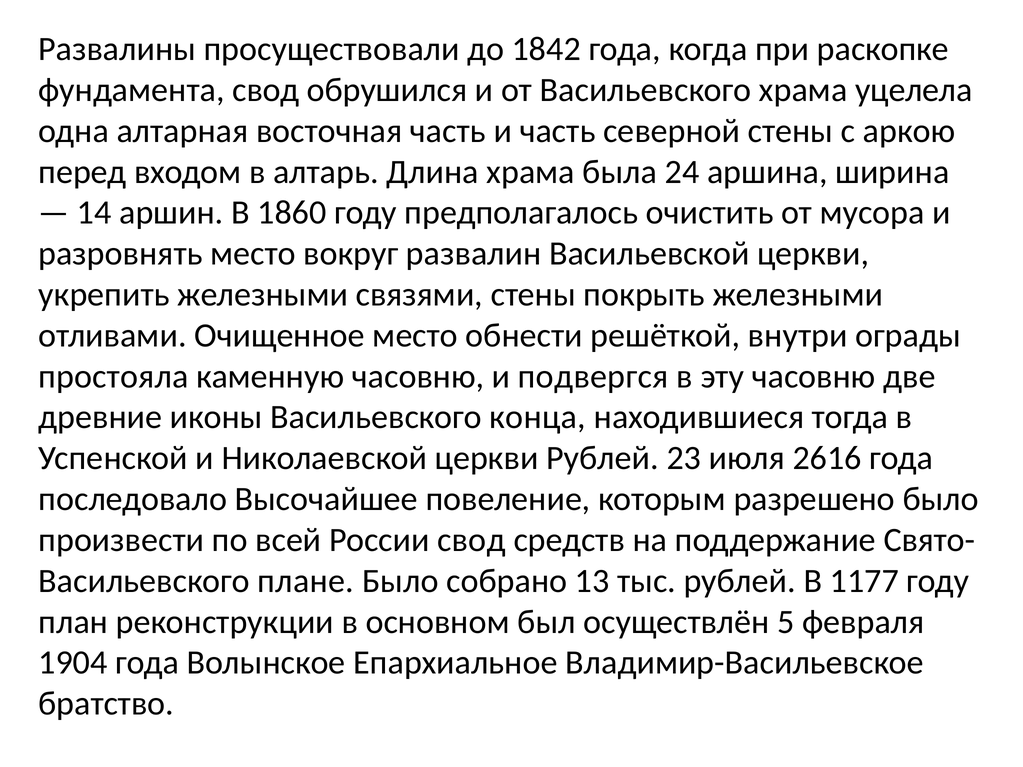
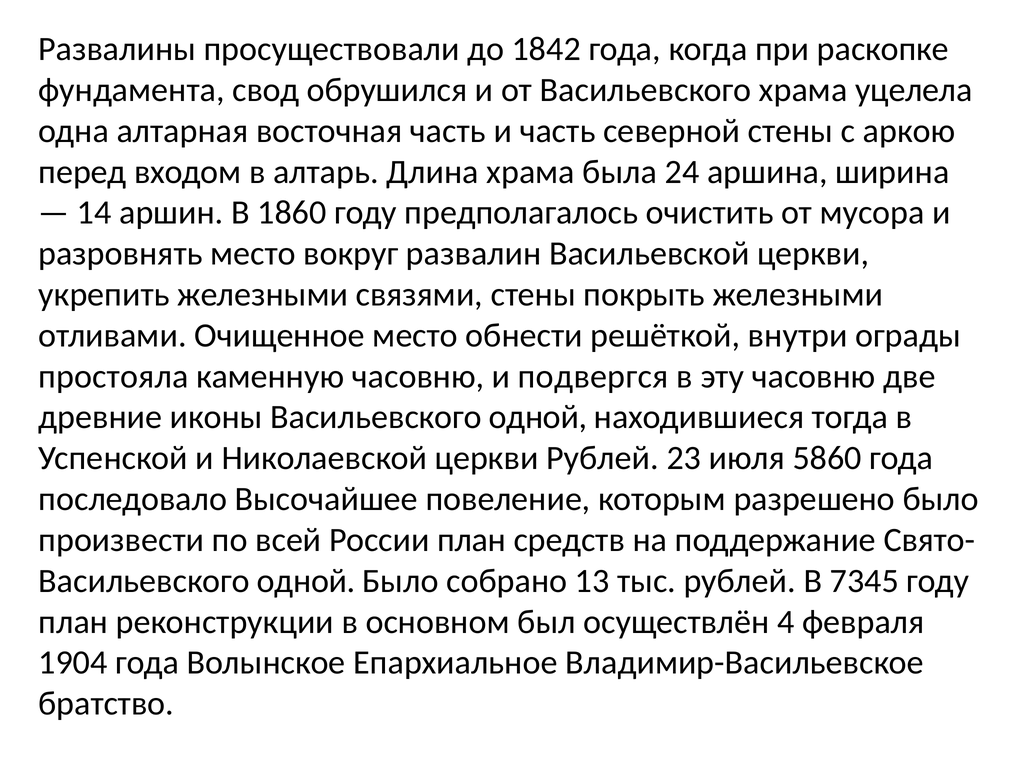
иконы Васильевского конца: конца -> одной (538, 417)
2616: 2616 -> 5860 (827, 458)
России свод: свод -> план (472, 540)
плане: плане -> одной (306, 581)
1177: 1177 -> 7345 (864, 581)
5: 5 -> 4 (786, 622)
